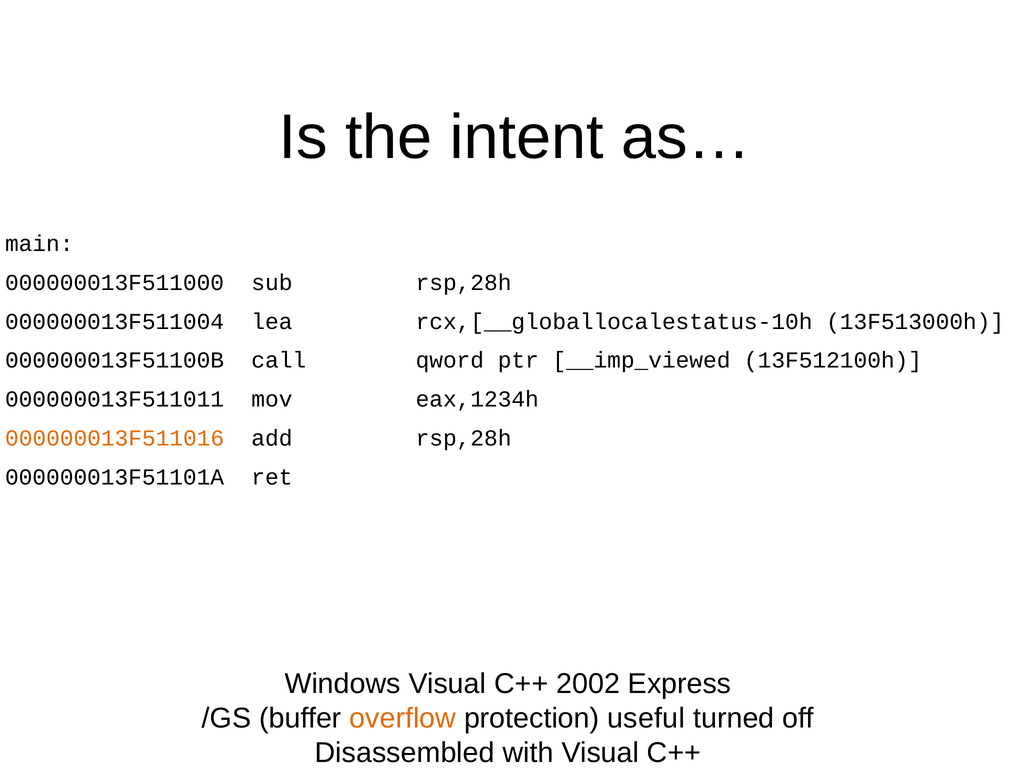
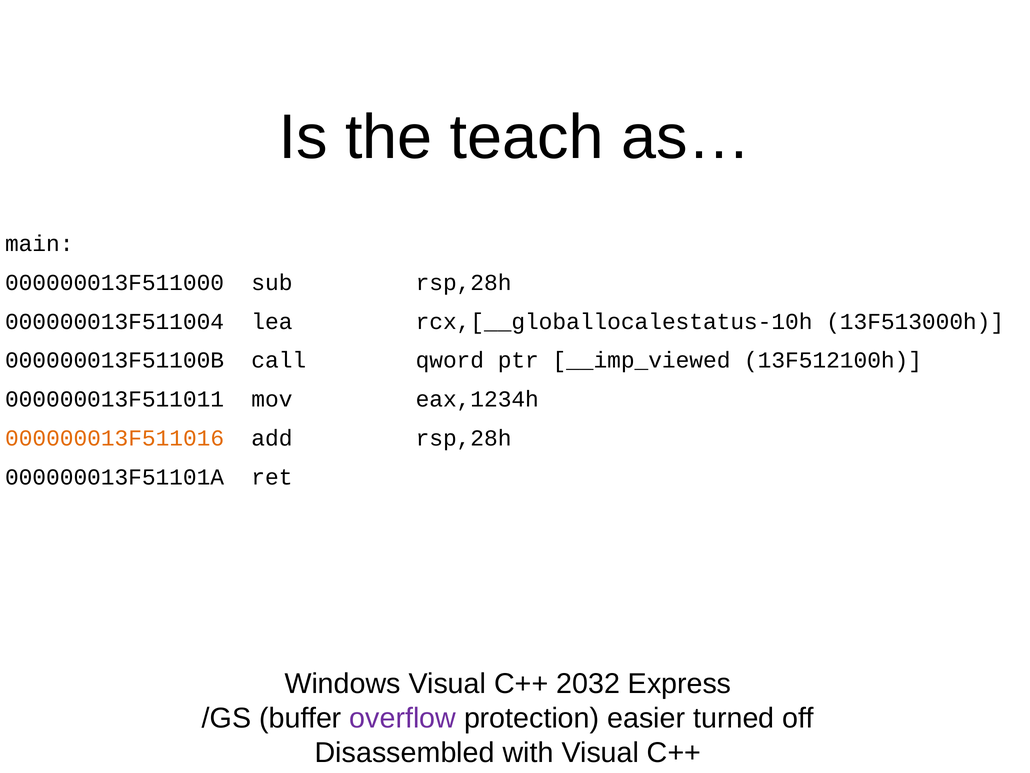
intent: intent -> teach (527, 137)
2002: 2002 -> 2032 (588, 683)
overflow colour: orange -> purple (403, 718)
useful: useful -> easier (646, 718)
